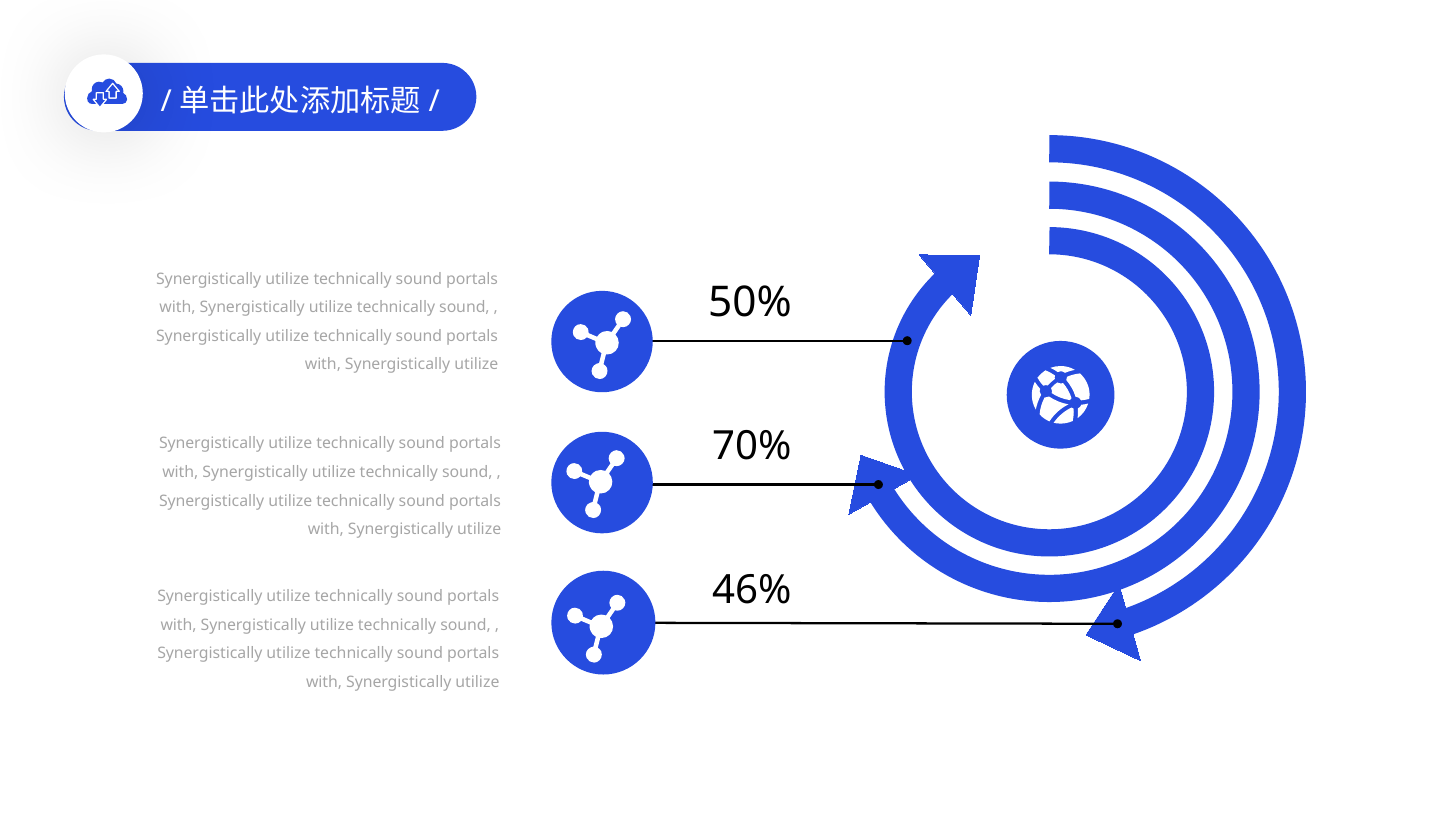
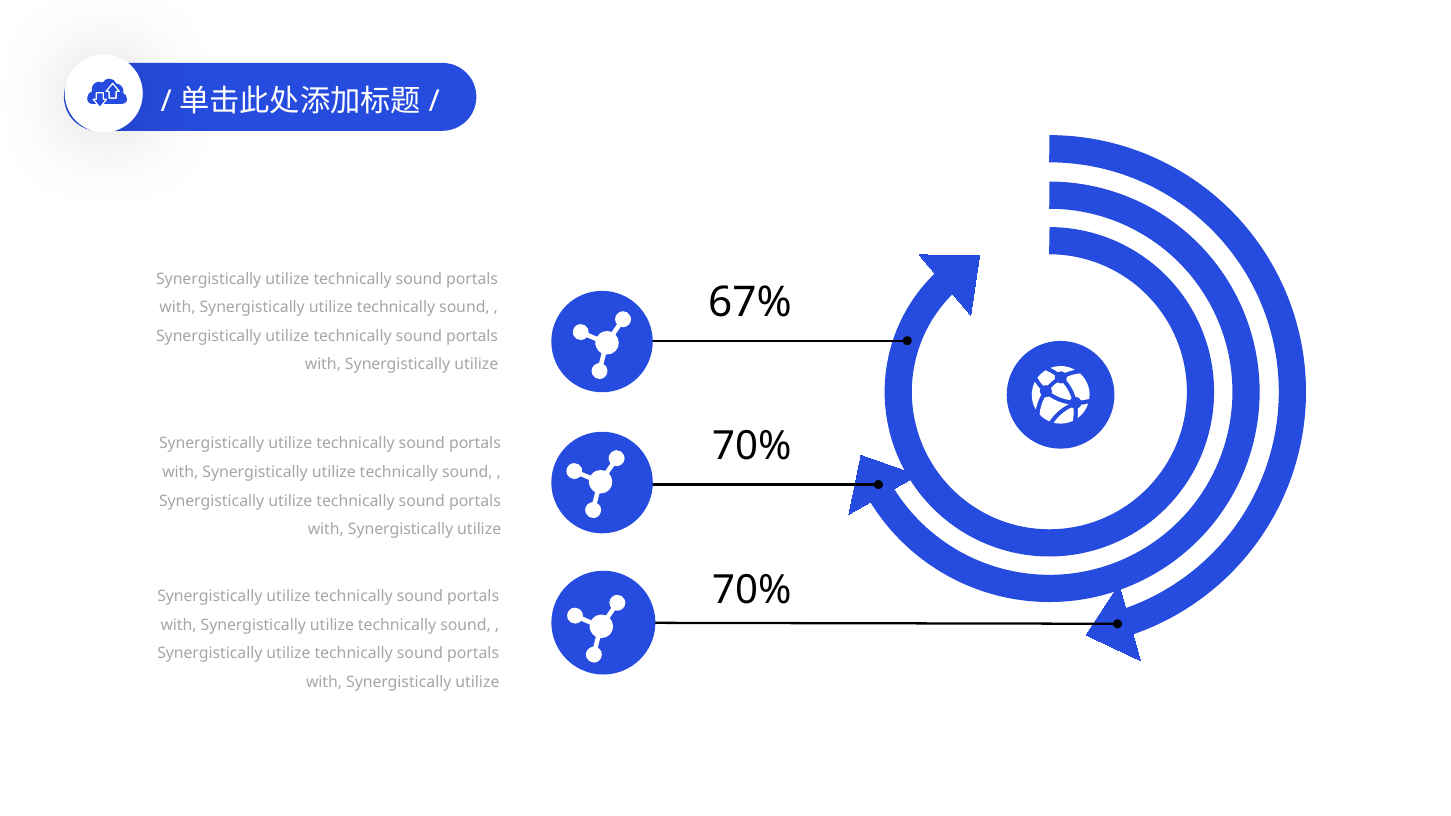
50%: 50% -> 67% (750, 303)
46%: 46% -> 70% (752, 590)
